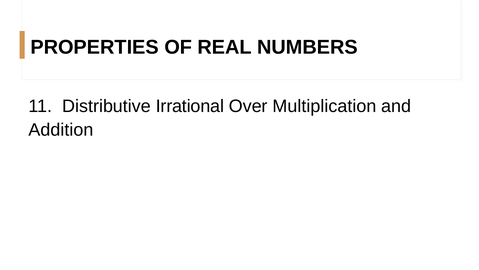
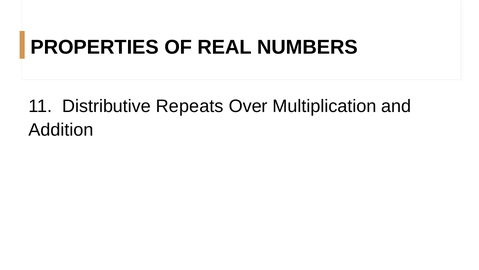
Irrational: Irrational -> Repeats (190, 106)
